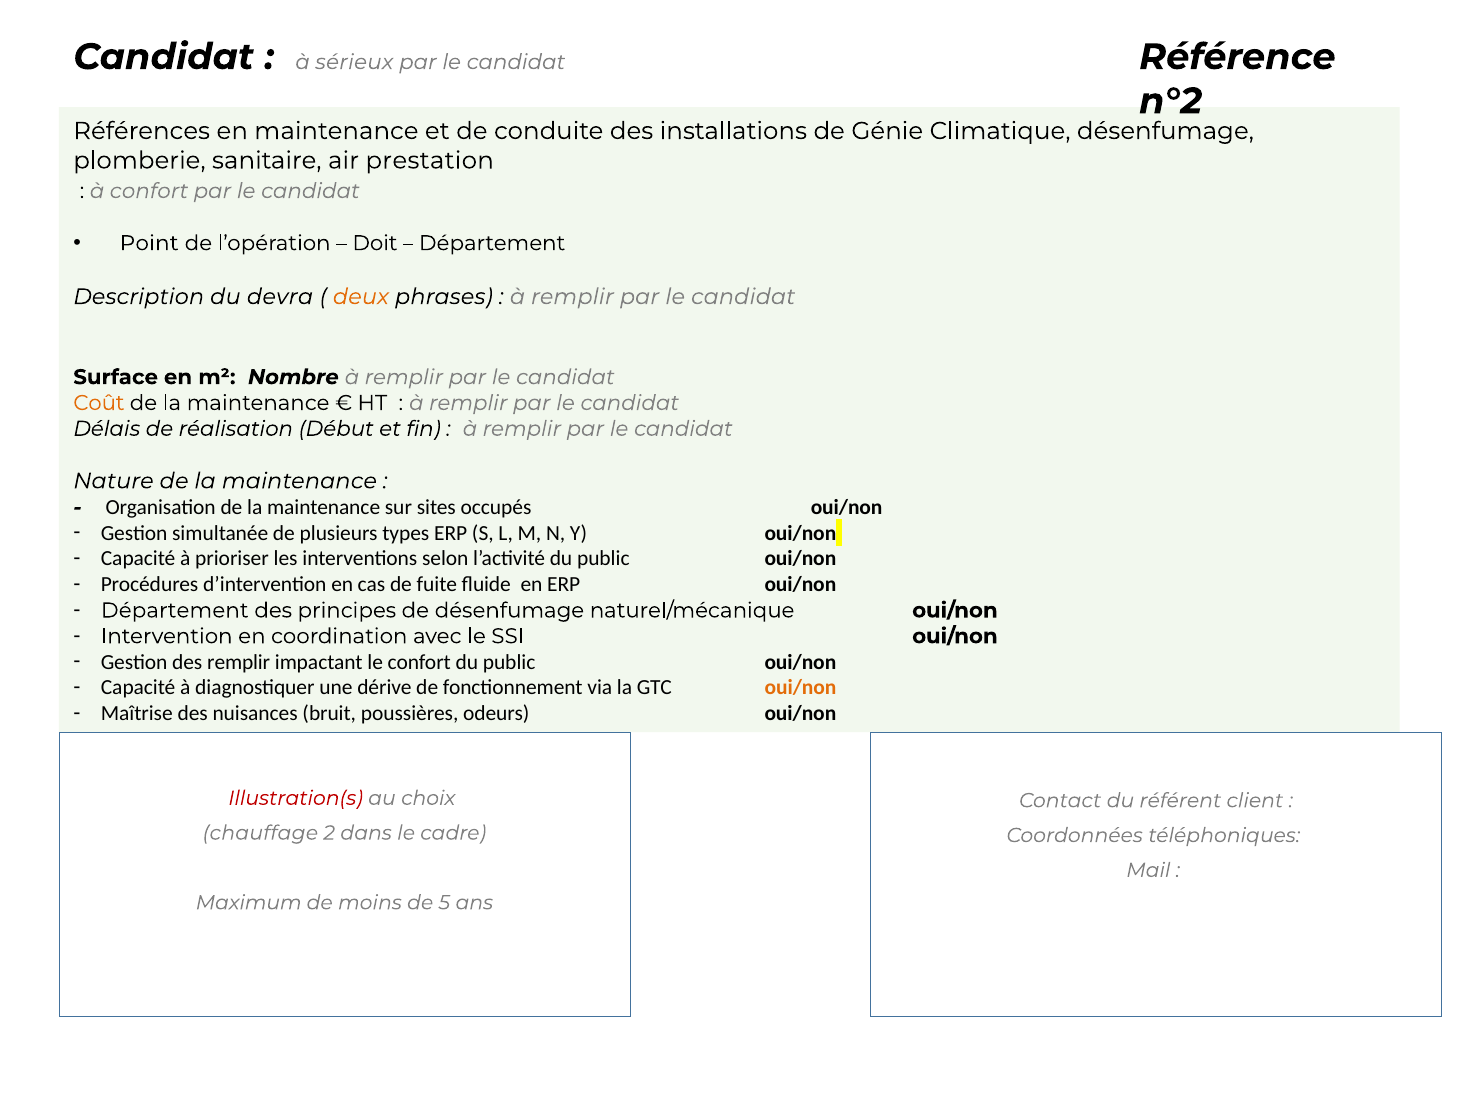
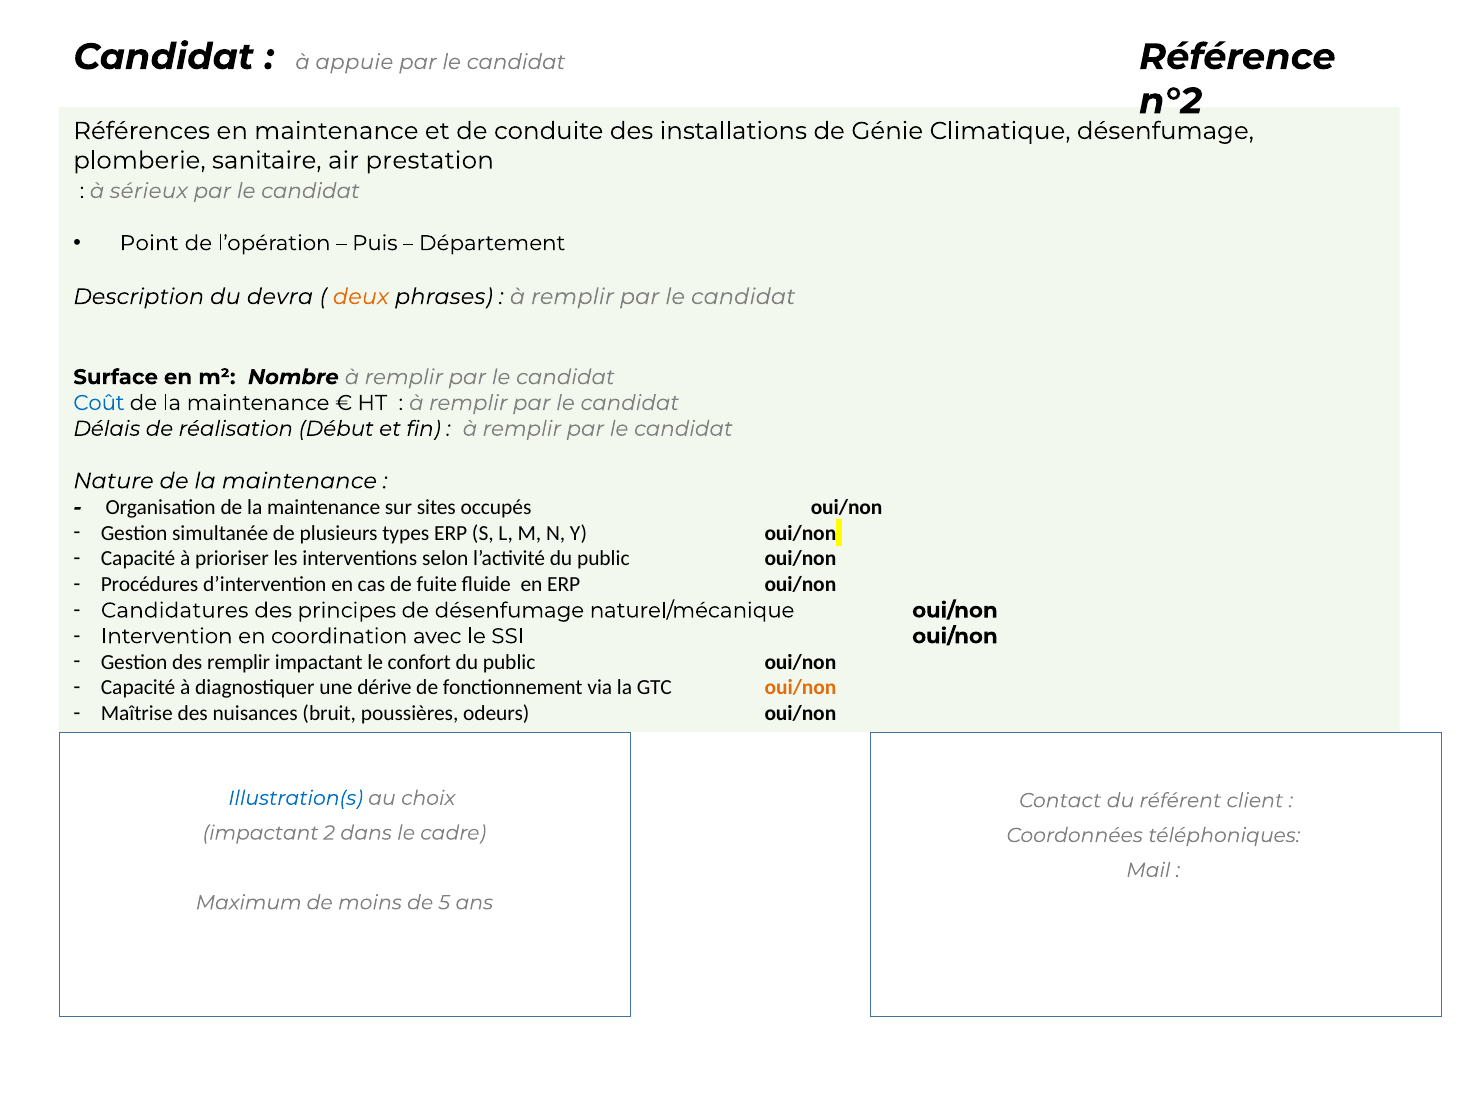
sérieux: sérieux -> appuie (354, 62)
à confort: confort -> sérieux (149, 191)
Doit: Doit -> Puis (375, 243)
Coût colour: orange -> blue (99, 403)
Département: Département -> Candidatures (175, 611)
Illustration(s colour: red -> blue (296, 798)
chauffage: chauffage -> impactant (261, 833)
